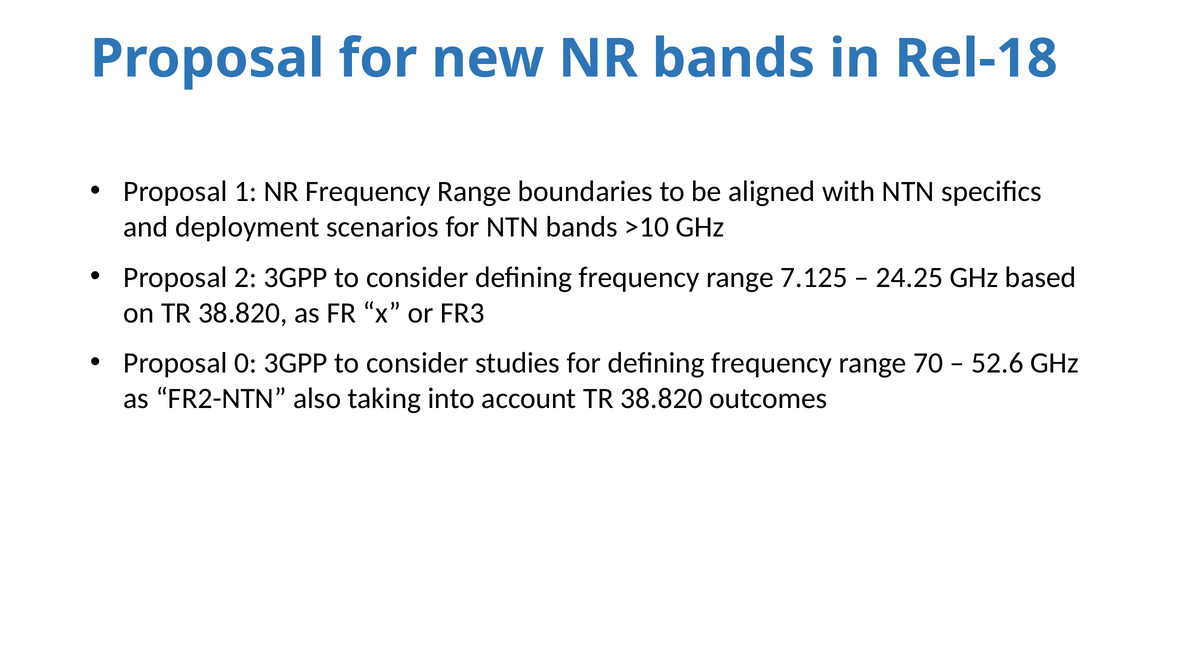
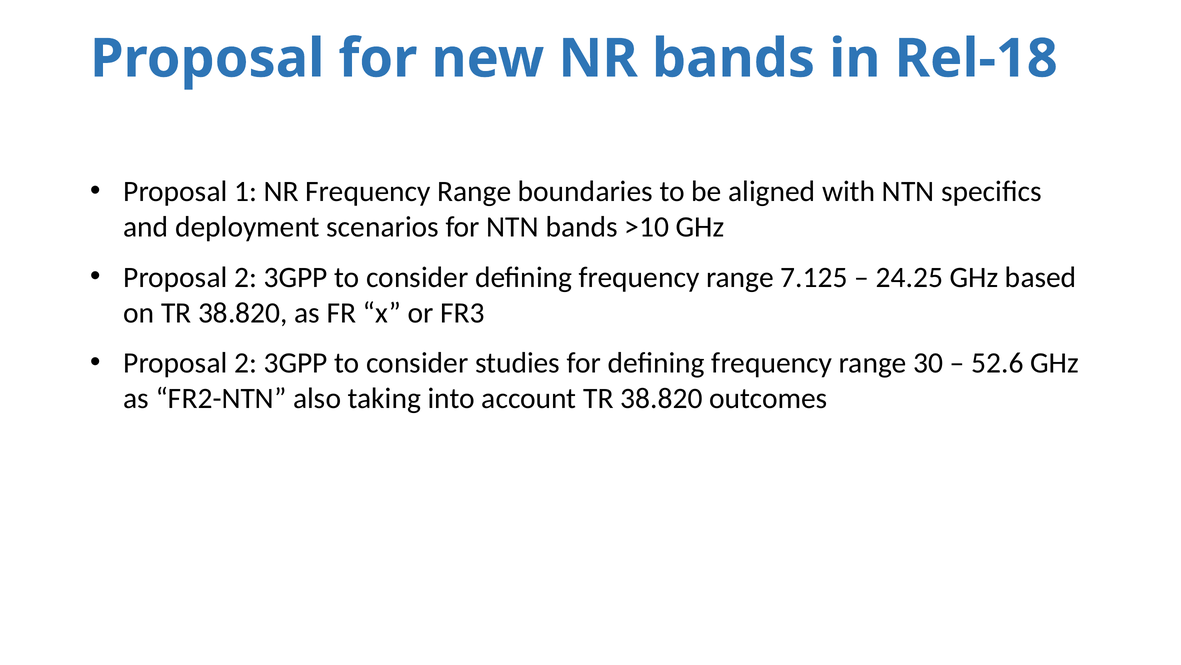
0: 0 -> 2 (245, 363)
70: 70 -> 30 (928, 363)
